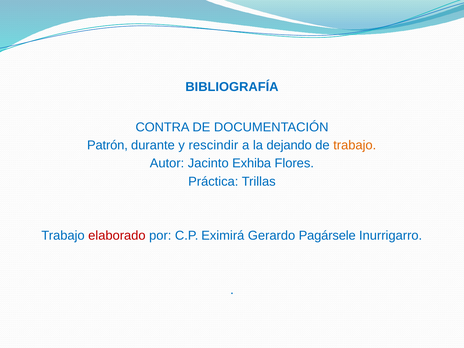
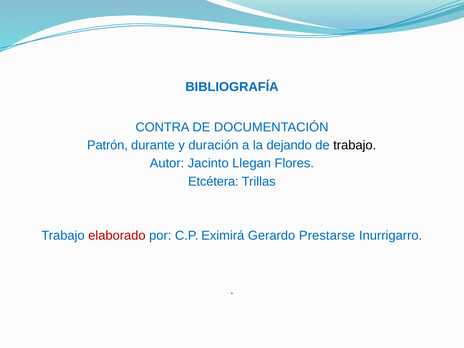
rescindir: rescindir -> duración (213, 145)
trabajo colour: orange -> black (355, 145)
Exhiba: Exhiba -> Llegan (252, 163)
Práctica: Práctica -> Etcétera (213, 181)
Pagársele: Pagársele -> Prestarse (327, 236)
